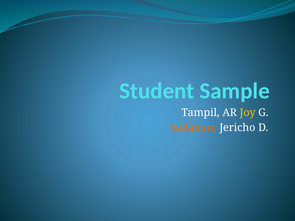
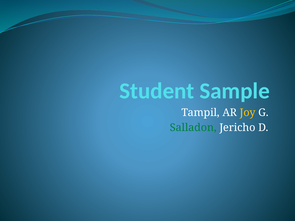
Salladon colour: orange -> green (193, 128)
